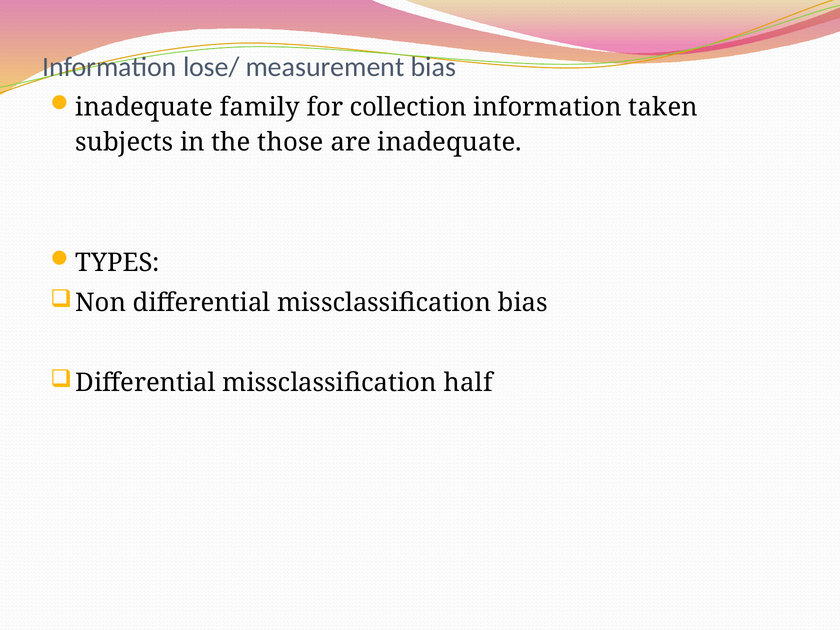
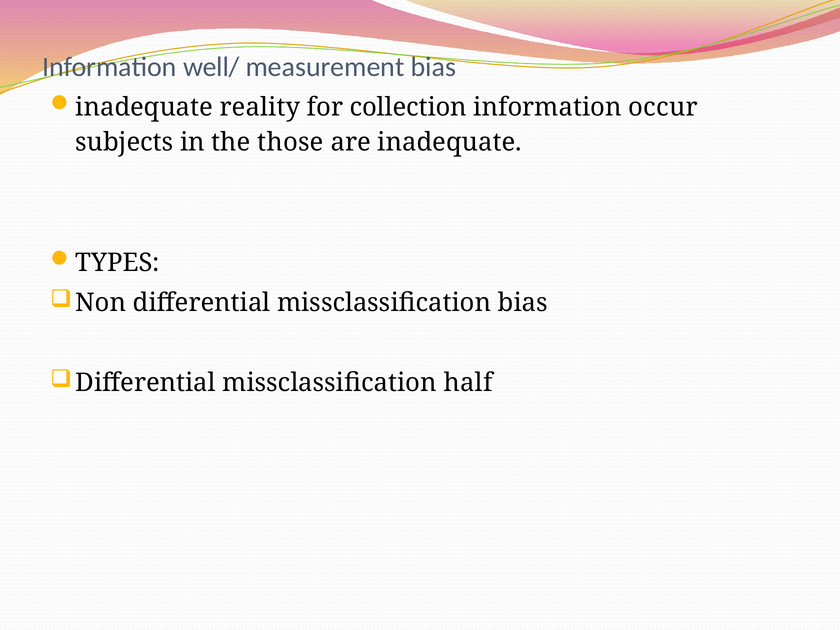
lose/: lose/ -> well/ (211, 67)
family: family -> reality (260, 107)
taken: taken -> occur (663, 107)
